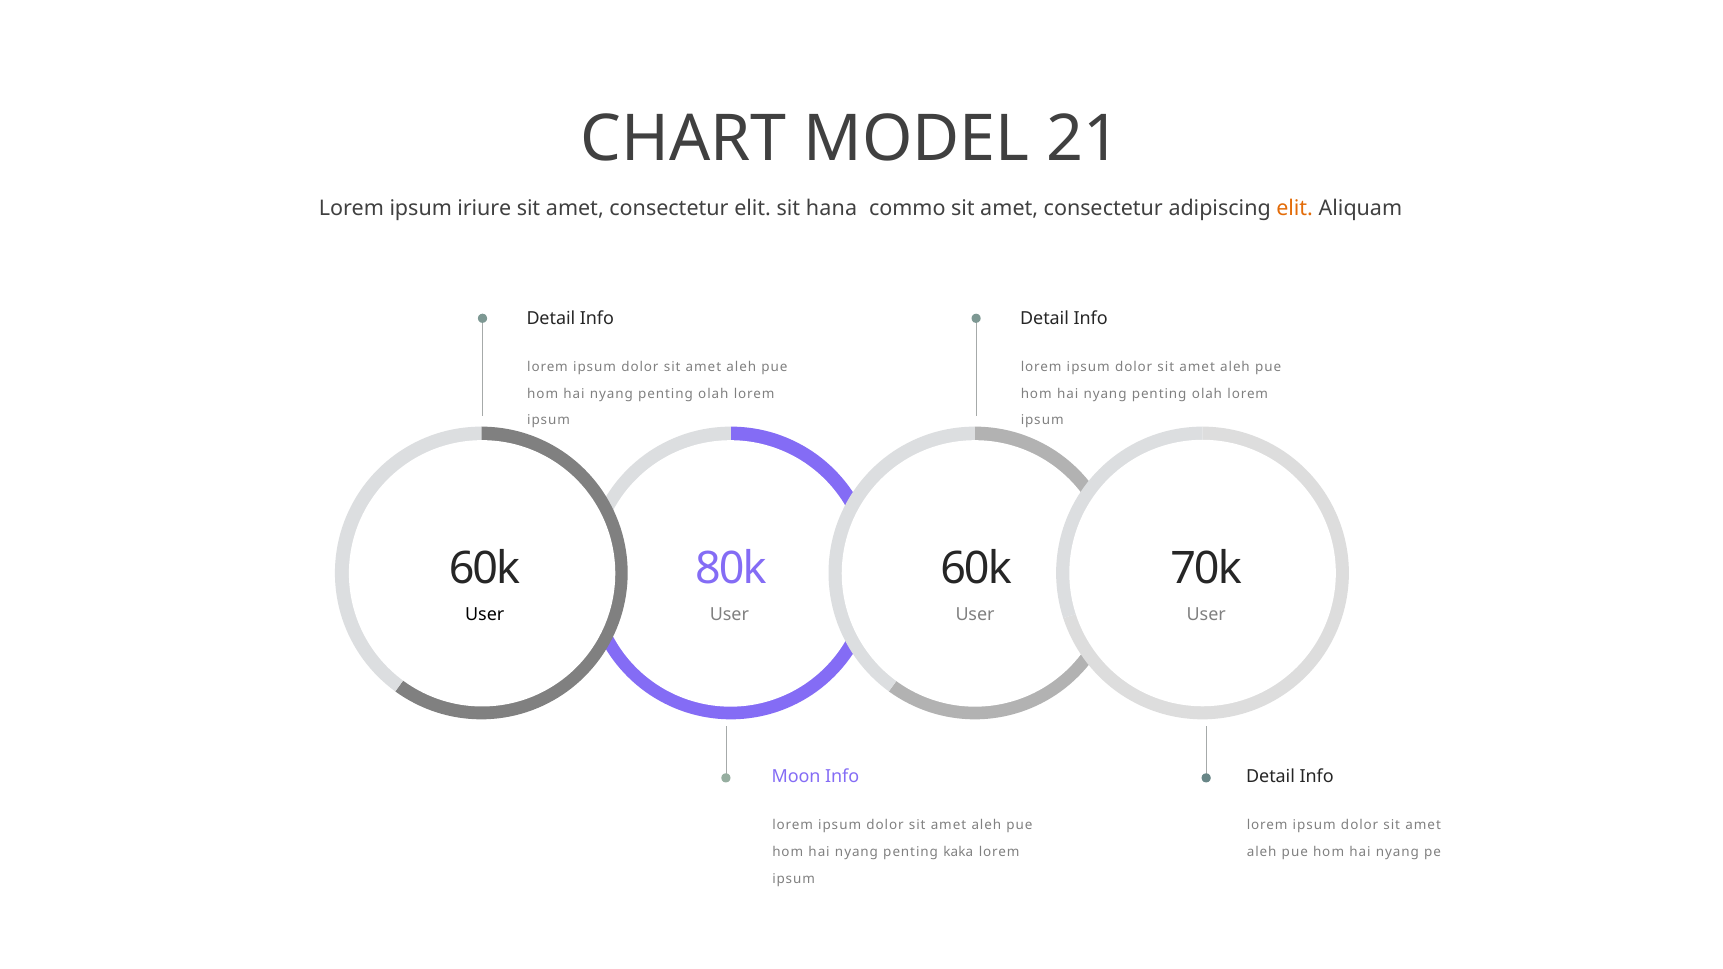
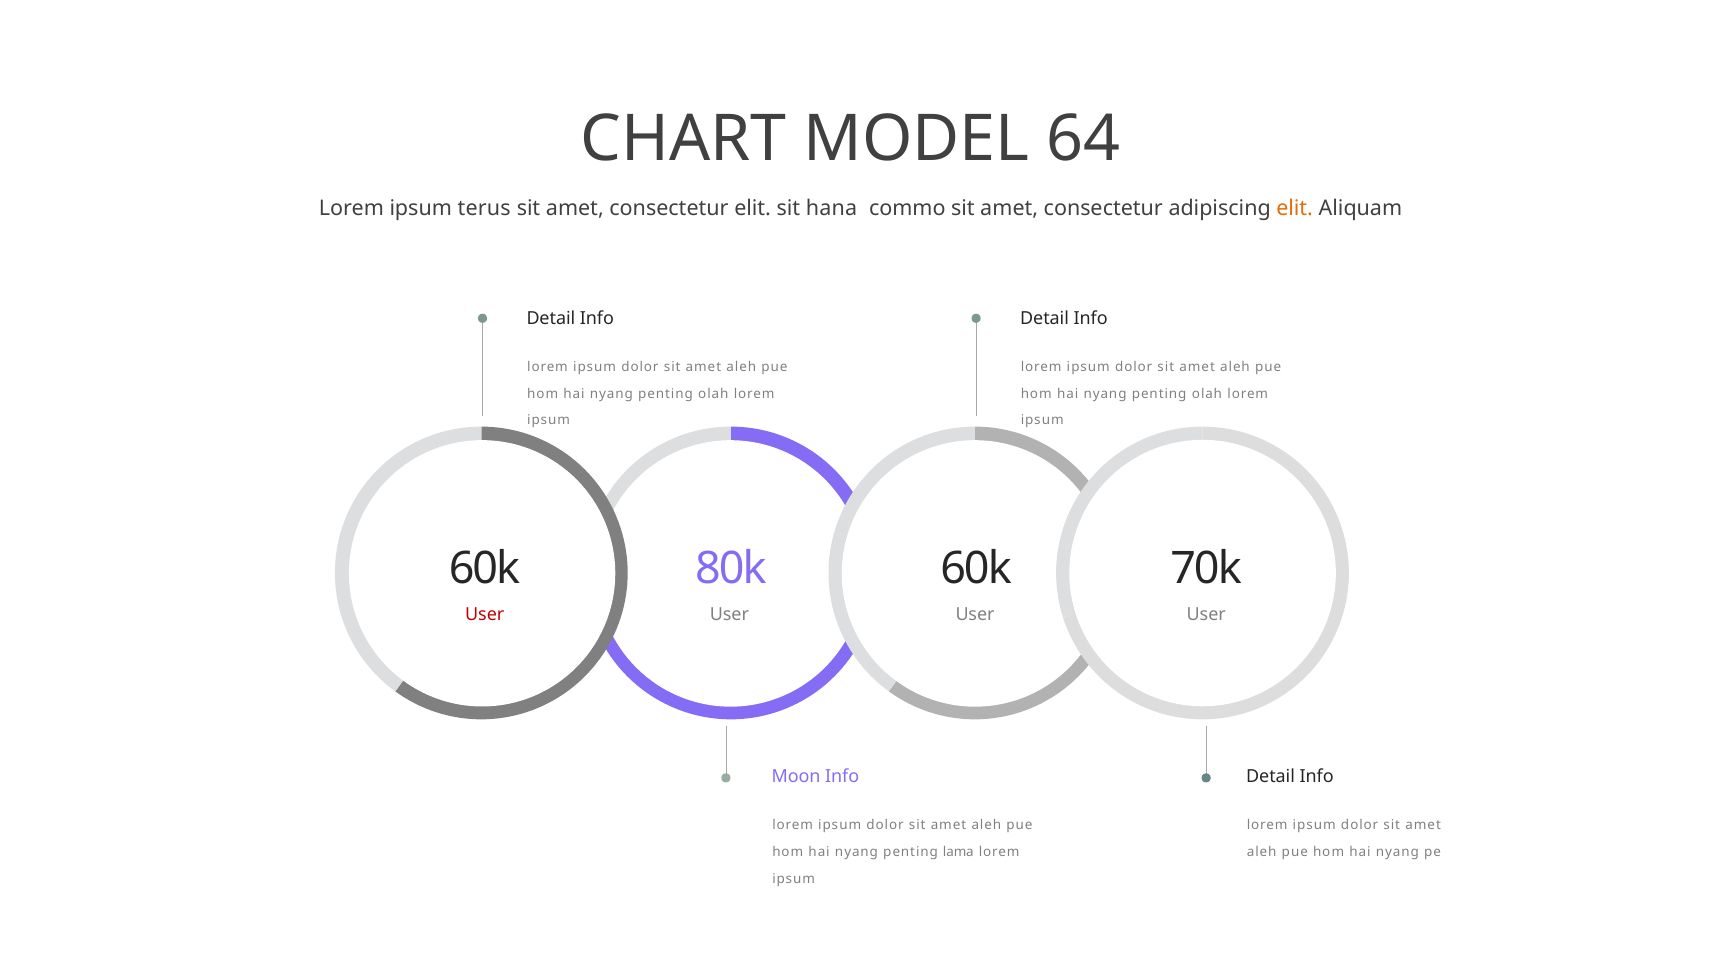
21: 21 -> 64 (1083, 139)
iriure: iriure -> terus (484, 209)
User colour: black -> red (485, 615)
kaka: kaka -> lama (958, 852)
